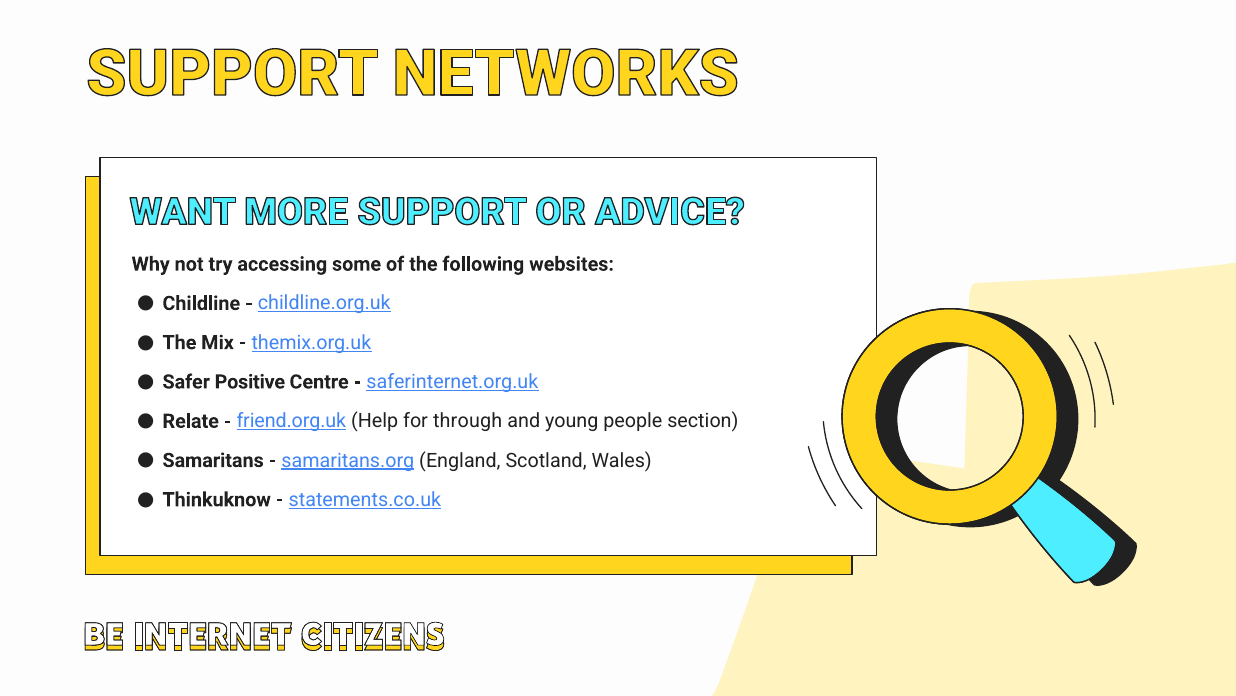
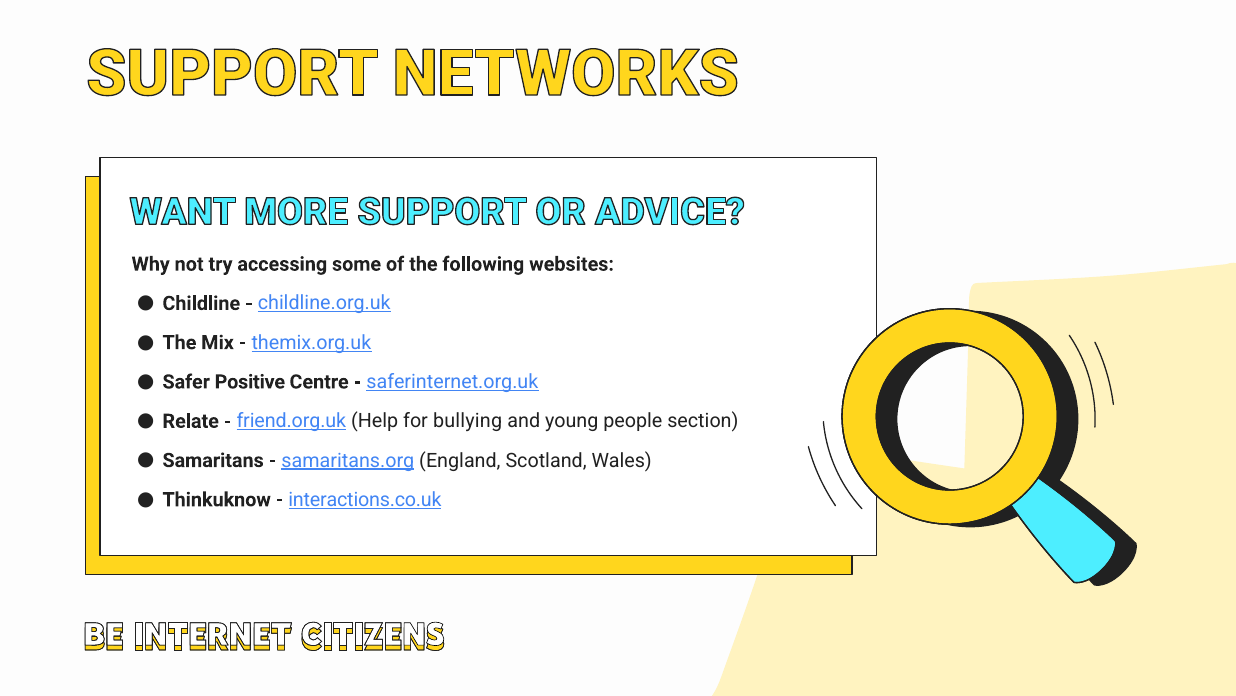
through: through -> bullying (468, 421)
statements.co.uk: statements.co.uk -> interactions.co.uk (365, 499)
